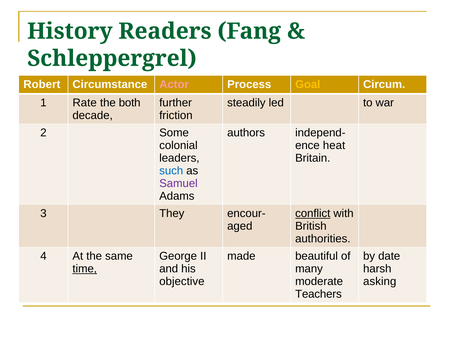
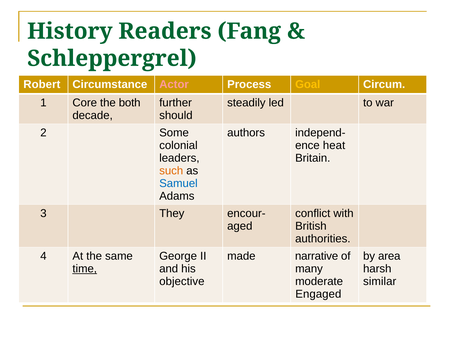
Rate: Rate -> Core (85, 103)
friction: friction -> should (176, 115)
such colour: blue -> orange (171, 171)
Samuel colour: purple -> blue (178, 183)
conflict underline: present -> none (313, 213)
beautiful: beautiful -> narrative (317, 256)
date: date -> area (389, 256)
asking: asking -> similar (380, 281)
Teachers: Teachers -> Engaged (318, 294)
